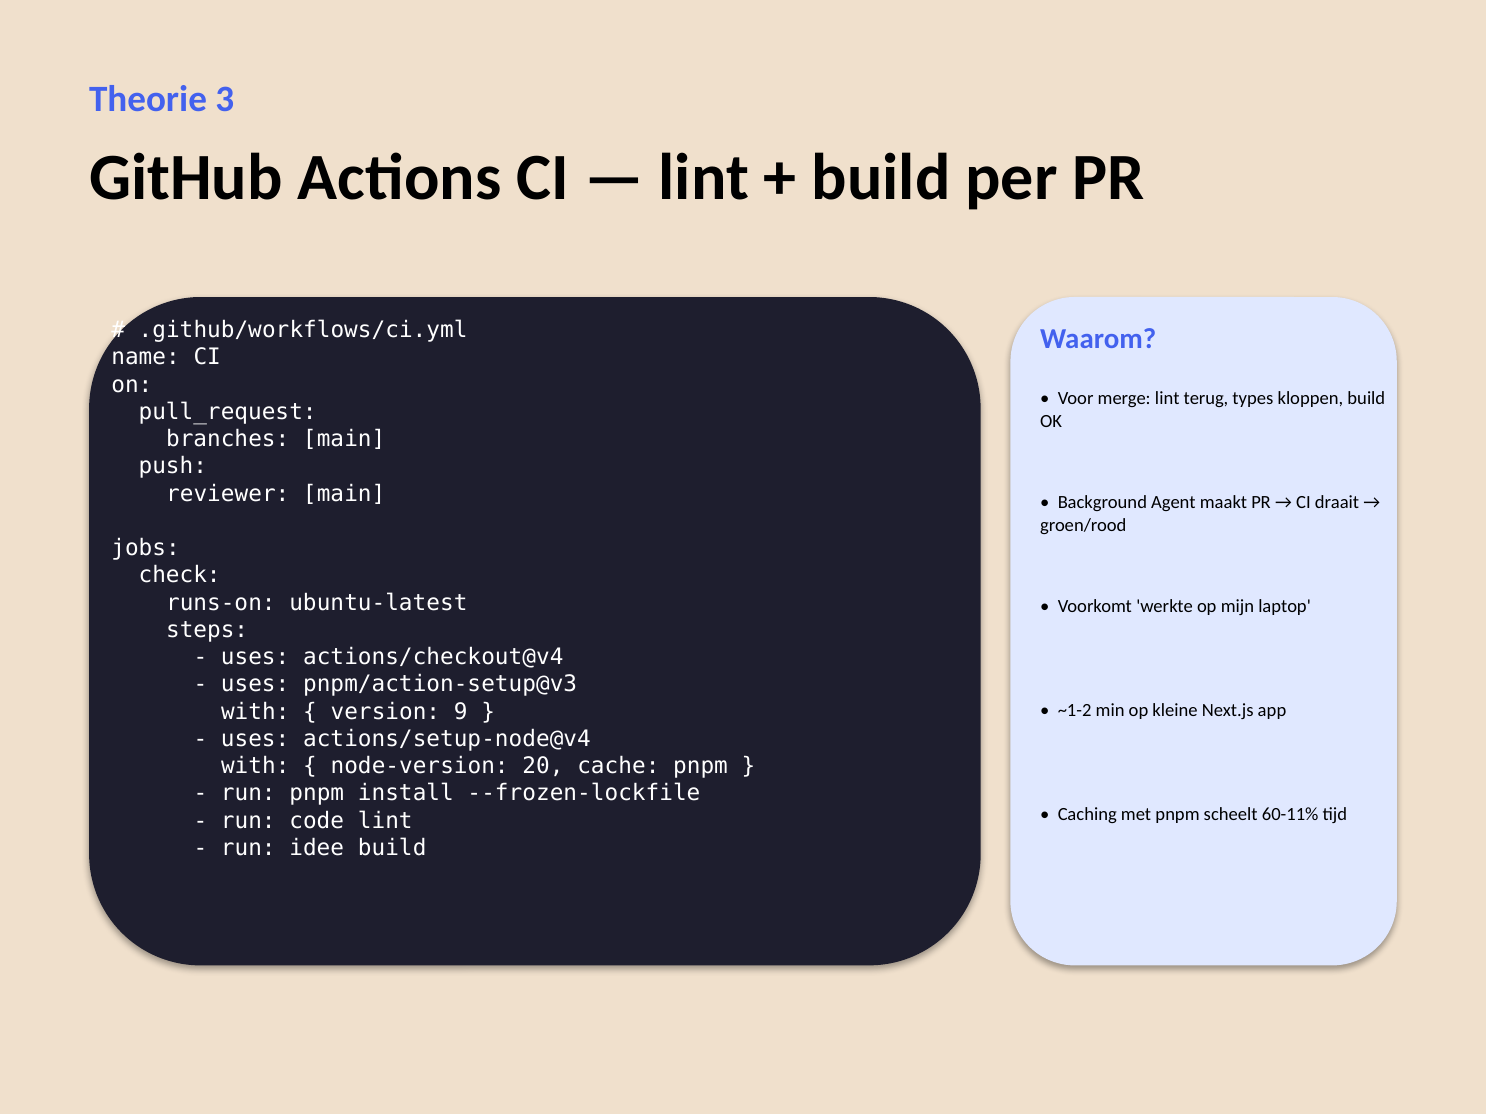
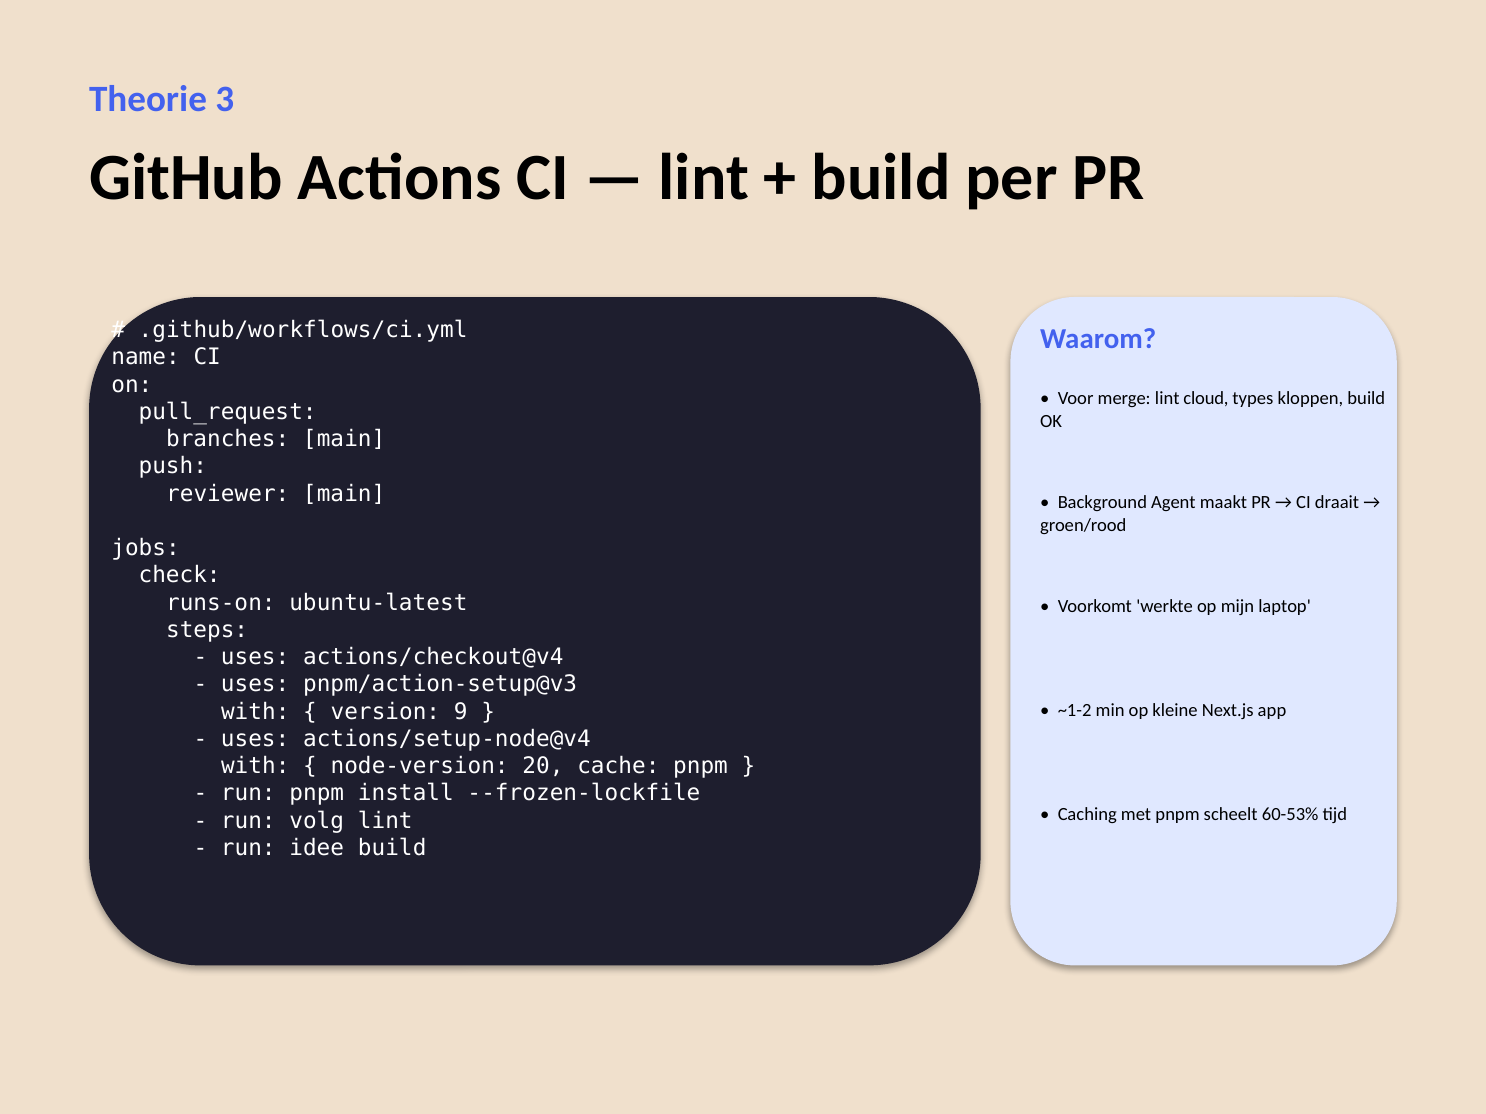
terug: terug -> cloud (1206, 399)
60-11%: 60-11% -> 60-53% (1290, 815)
code: code -> volg (317, 821)
